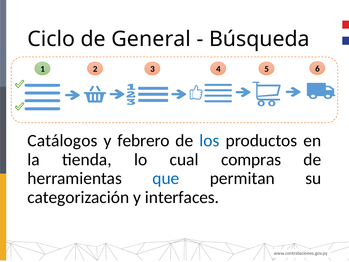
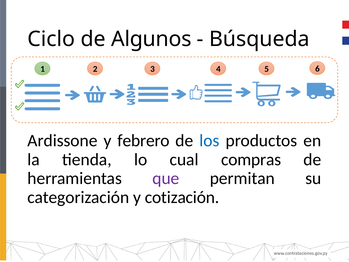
General: General -> Algunos (151, 39)
Catálogos: Catálogos -> Ardissone (62, 141)
que colour: blue -> purple (166, 178)
interfaces: interfaces -> cotización (182, 197)
